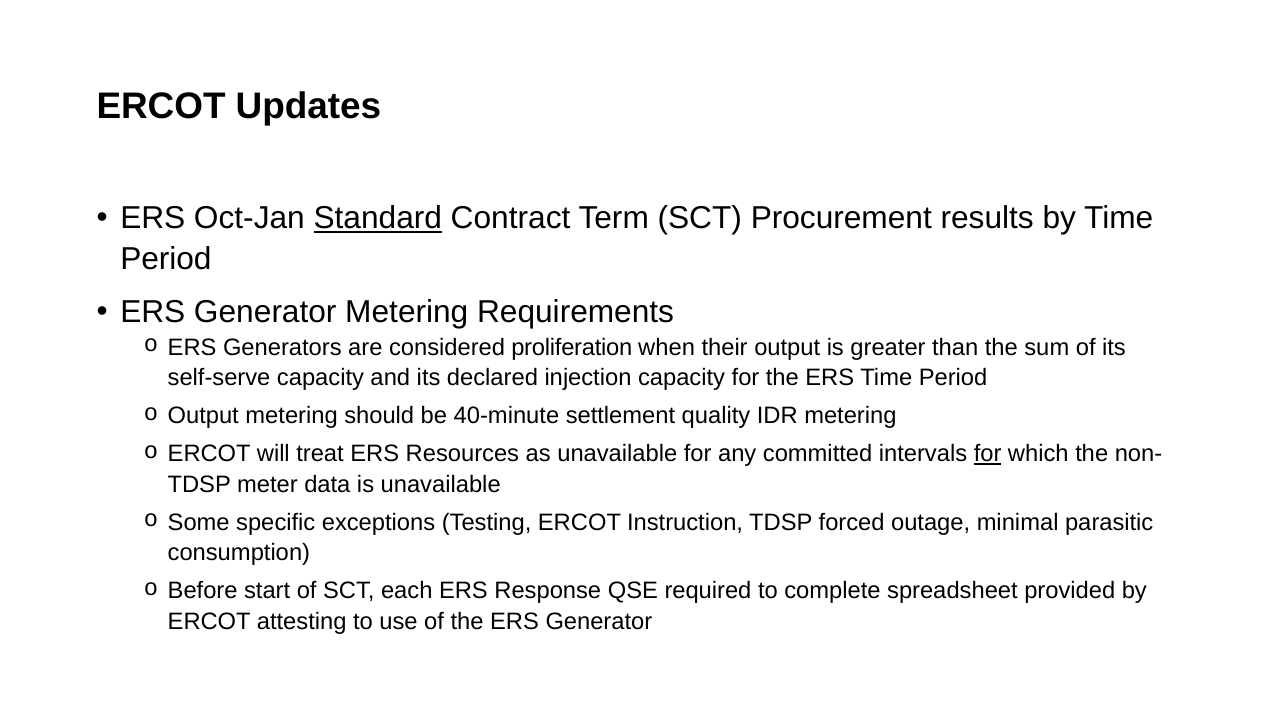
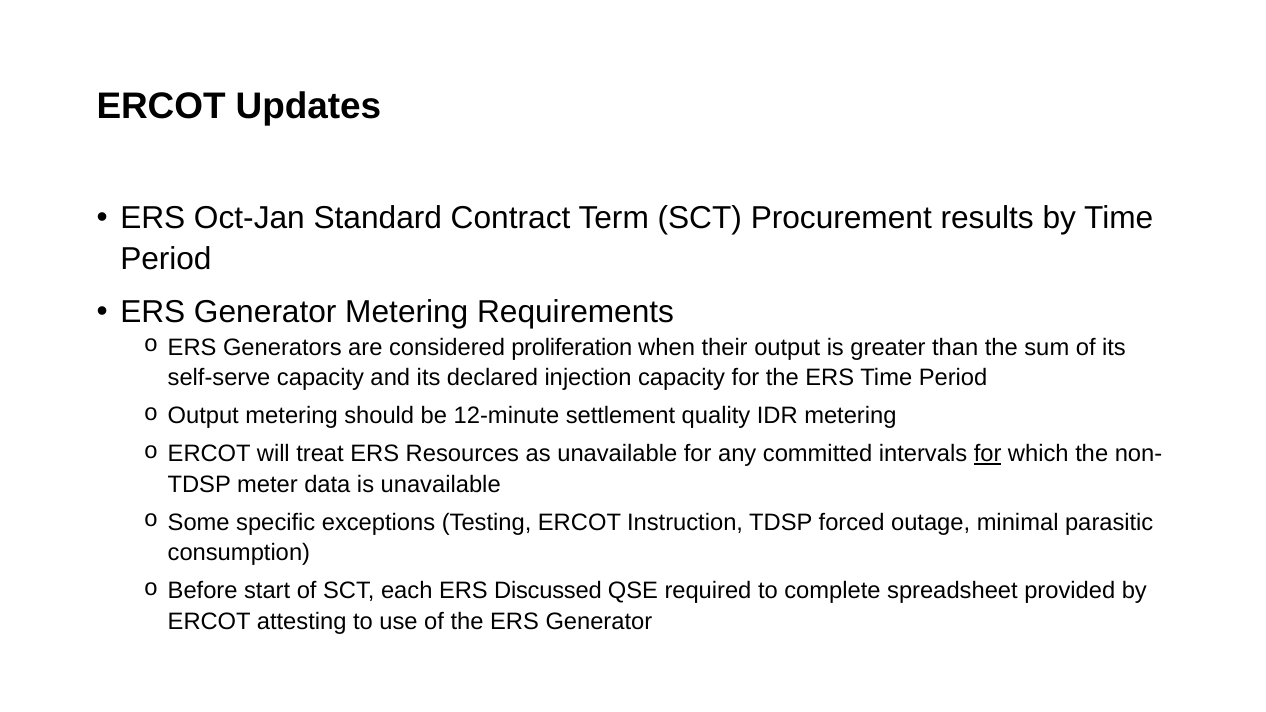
Standard underline: present -> none (378, 219)
40-minute: 40-minute -> 12-minute (506, 416)
Response: Response -> Discussed (548, 591)
